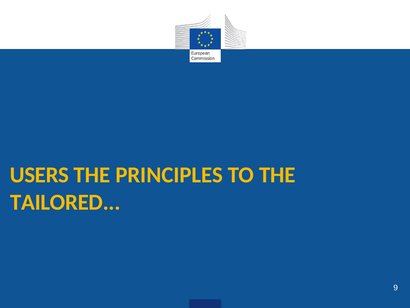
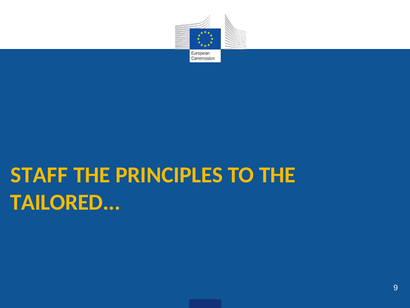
USERS: USERS -> STAFF (39, 175)
